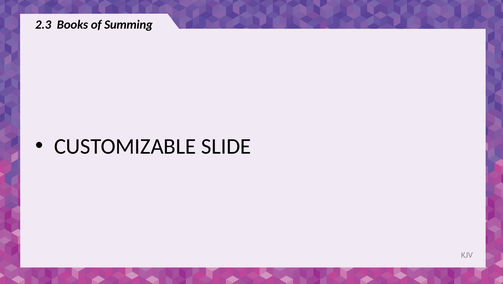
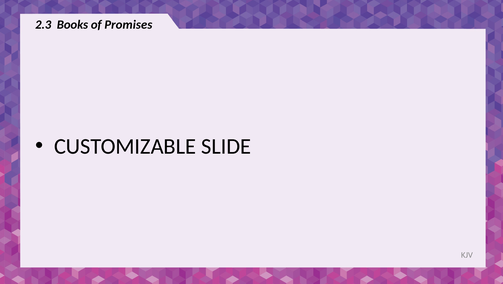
Summing: Summing -> Promises (128, 25)
